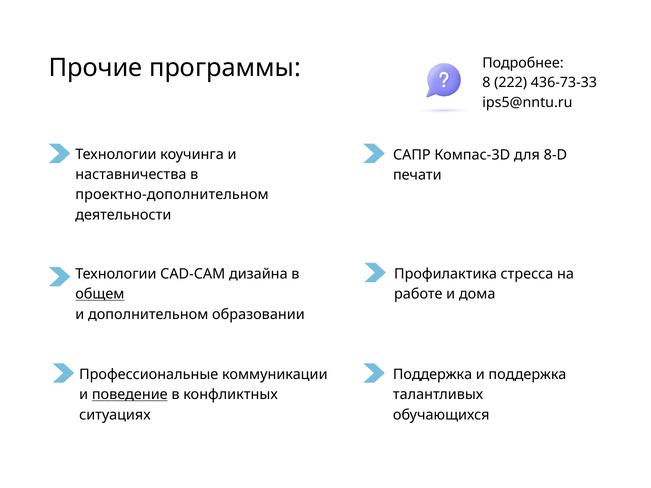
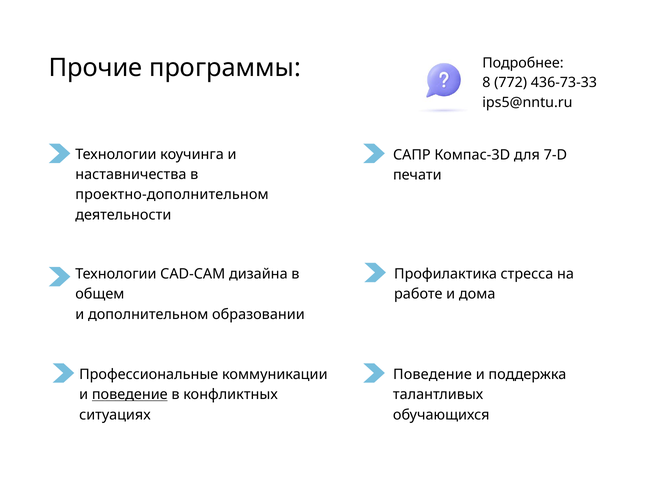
222: 222 -> 772 (511, 83)
8-D: 8-D -> 7-D (555, 155)
общем underline: present -> none (100, 294)
Поддержка: Поддержка -> Поведение (432, 375)
